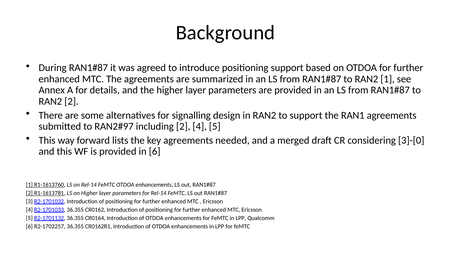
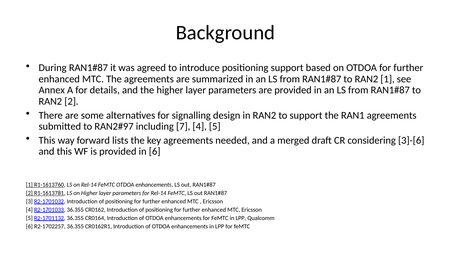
including 2: 2 -> 7 (183, 126)
3]-[0: 3]-[0 -> 3]-[6 (411, 140)
